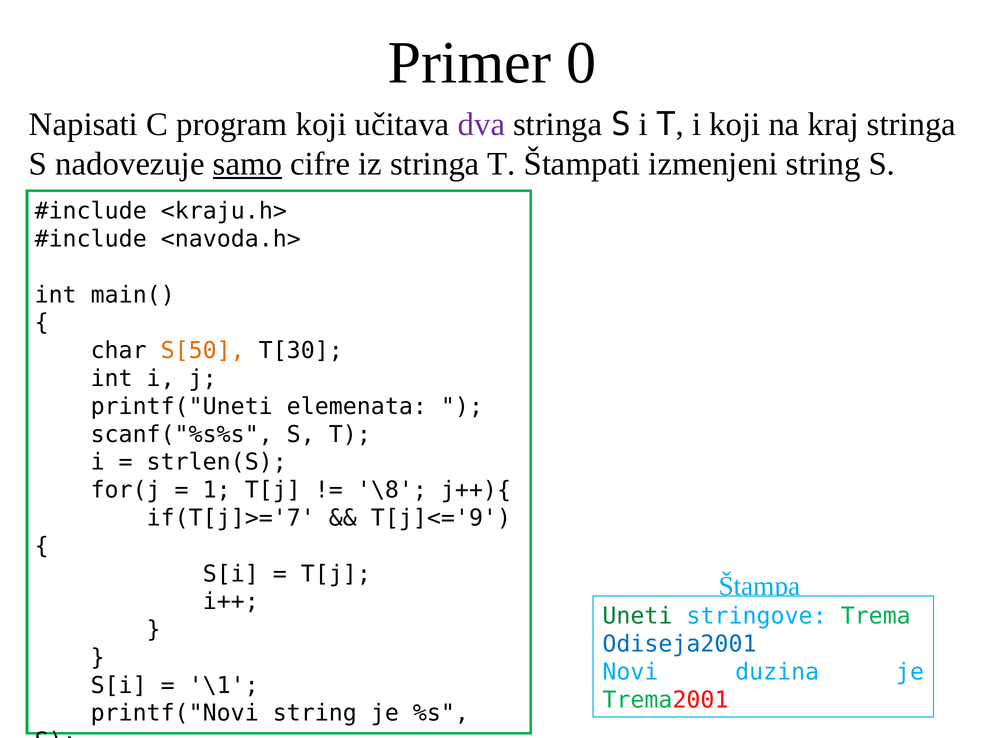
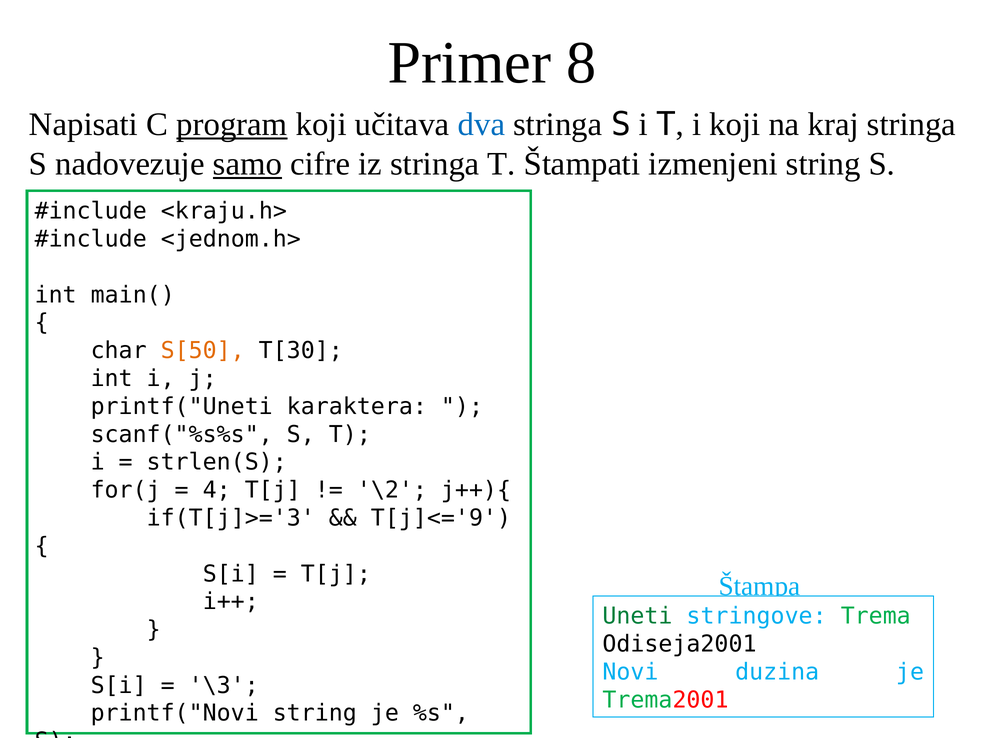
0: 0 -> 8 (581, 63)
program underline: none -> present (232, 125)
dva colour: purple -> blue (481, 125)
<navoda.h>: <navoda.h> -> <jednom.h> (231, 239)
elemenata: elemenata -> karaktera (357, 407)
1: 1 -> 4 (217, 490)
\8: \8 -> \2 (392, 490)
if(T[j]>='7: if(T[j]>='7 -> if(T[j]>='3 (231, 518)
Odiseja2001 colour: blue -> black (679, 644)
\1: \1 -> \3 (224, 685)
